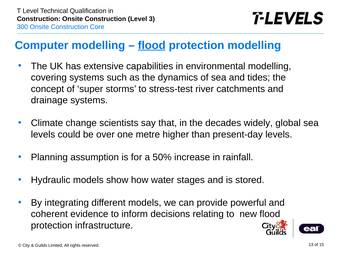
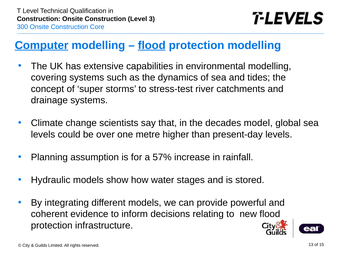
Computer underline: none -> present (42, 45)
widely: widely -> model (258, 123)
50%: 50% -> 57% (162, 157)
